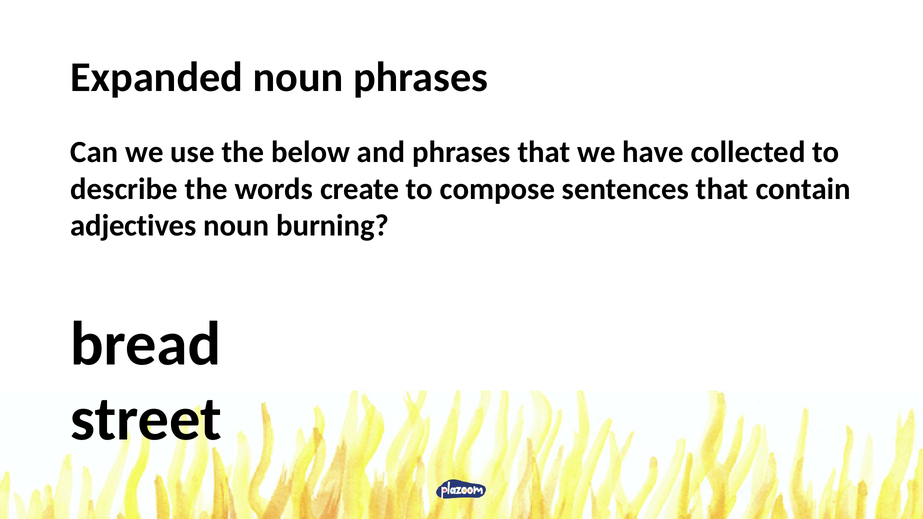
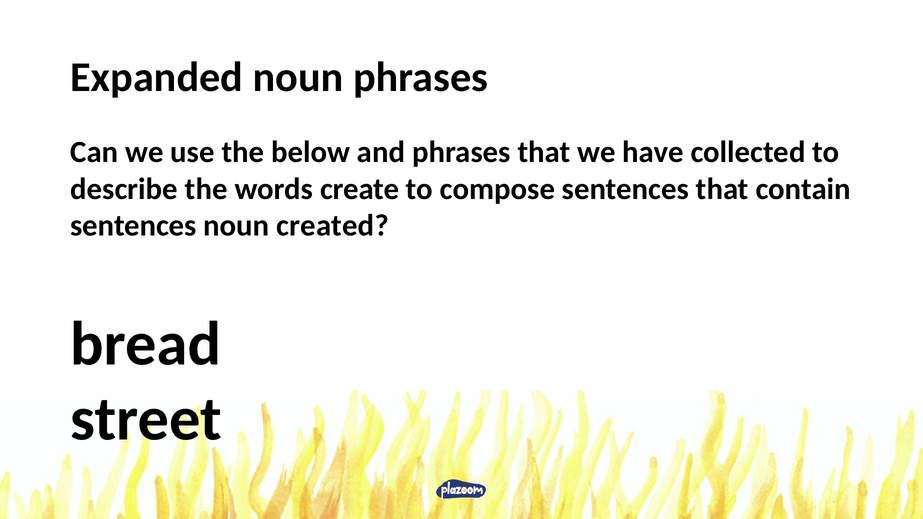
adjectives: adjectives -> sentences (133, 226)
burning: burning -> created (333, 226)
